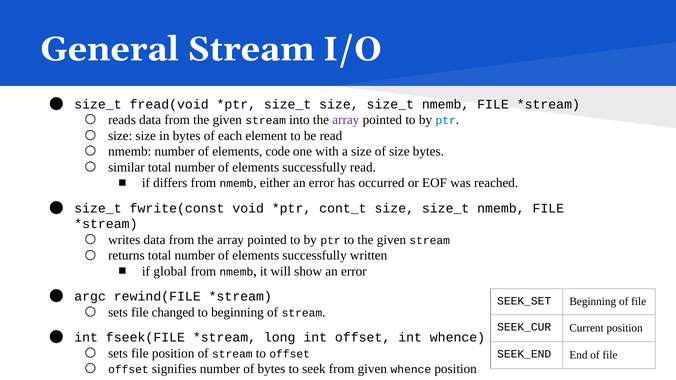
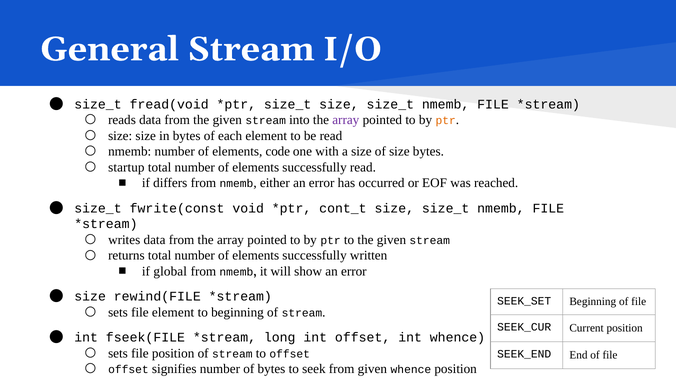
ptr colour: blue -> orange (446, 121)
similar: similar -> startup (126, 167)
argc: argc -> size (90, 297)
file changed: changed -> element (173, 312)
